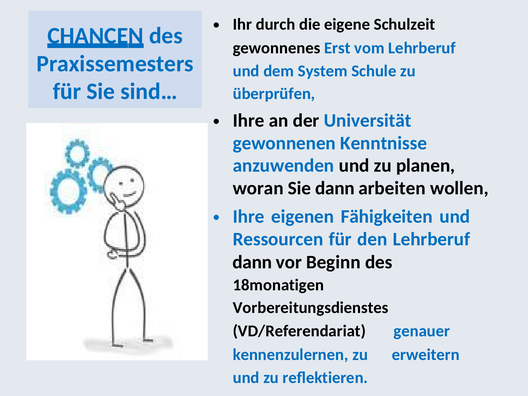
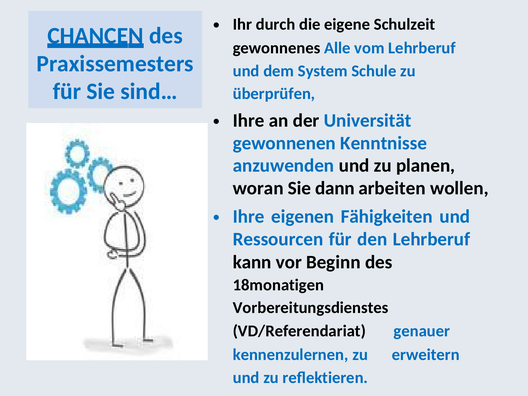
Erst: Erst -> Alle (337, 48)
dann: dann -> kann (252, 262)
